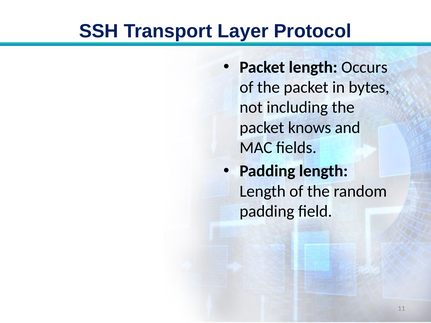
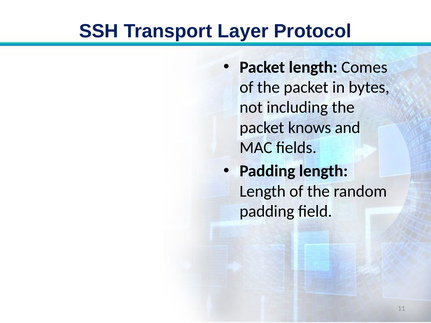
Occurs: Occurs -> Comes (364, 67)
